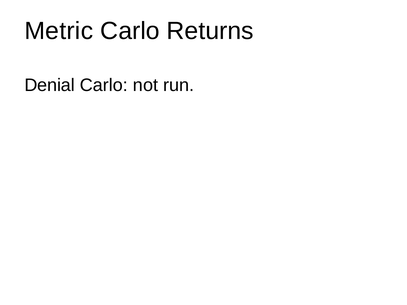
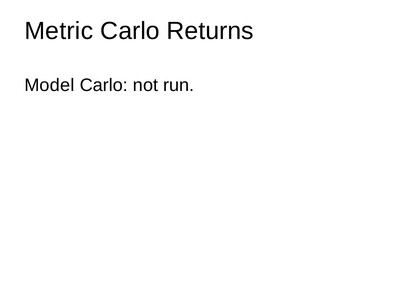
Denial: Denial -> Model (49, 85)
